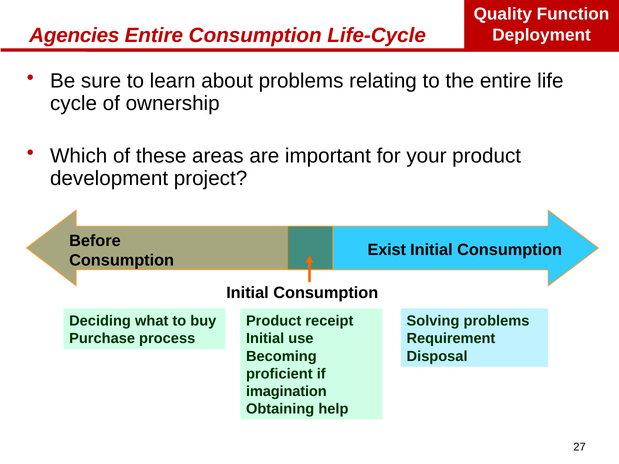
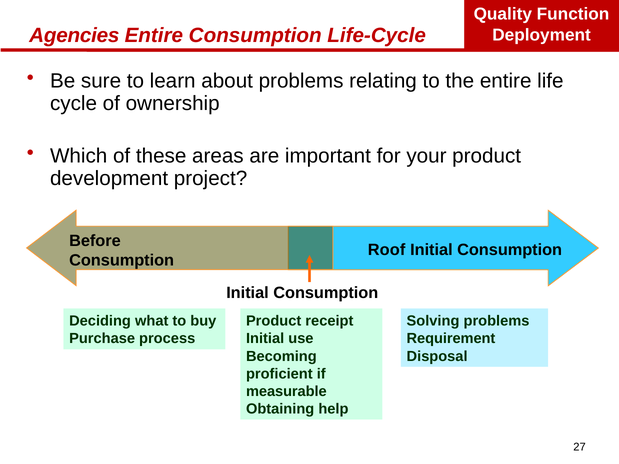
Exist: Exist -> Roof (387, 250)
imagination: imagination -> measurable (286, 391)
